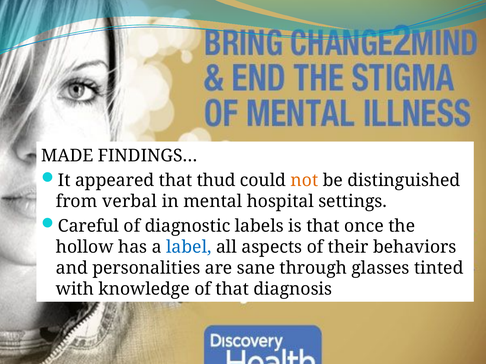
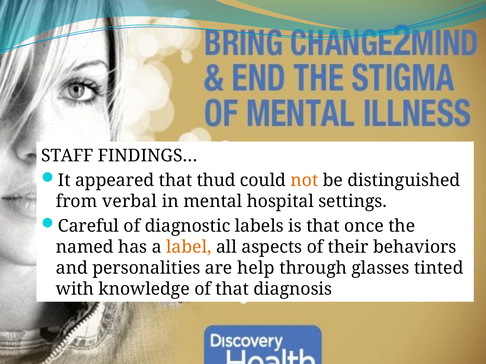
MADE: MADE -> STAFF (67, 156)
hollow: hollow -> named (85, 247)
label colour: blue -> orange (189, 247)
sane: sane -> help (256, 268)
